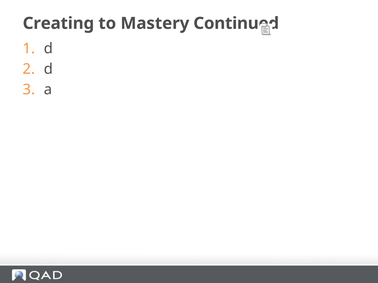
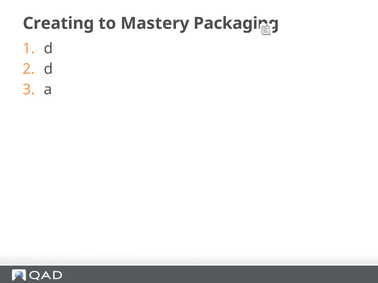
Continued: Continued -> Packaging (236, 23)
